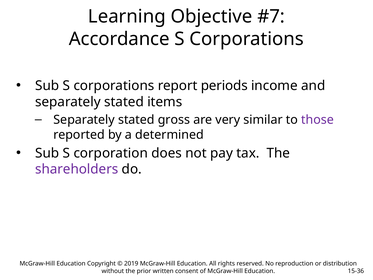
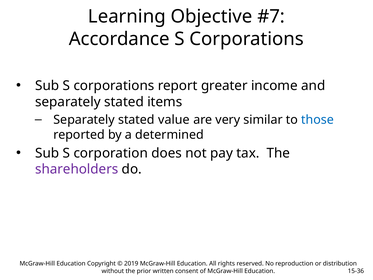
periods: periods -> greater (224, 86)
gross: gross -> value (174, 120)
those colour: purple -> blue (318, 120)
